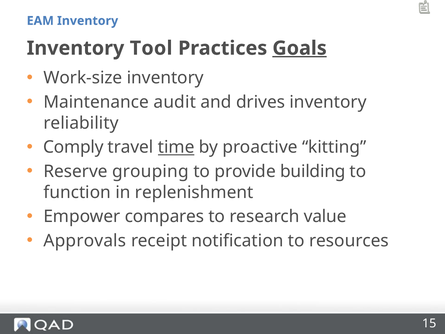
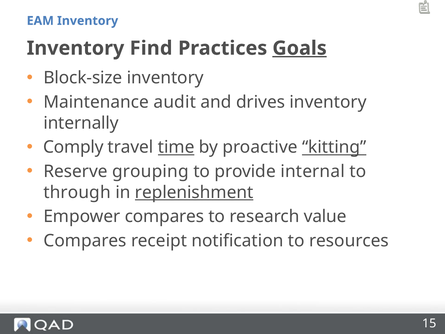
Tool: Tool -> Find (151, 48)
Work-size: Work-size -> Block-size (83, 78)
reliability: reliability -> internally (81, 123)
kitting underline: none -> present (334, 147)
building: building -> internal (313, 171)
function: function -> through (77, 192)
replenishment underline: none -> present (194, 192)
Approvals: Approvals -> Compares (85, 241)
